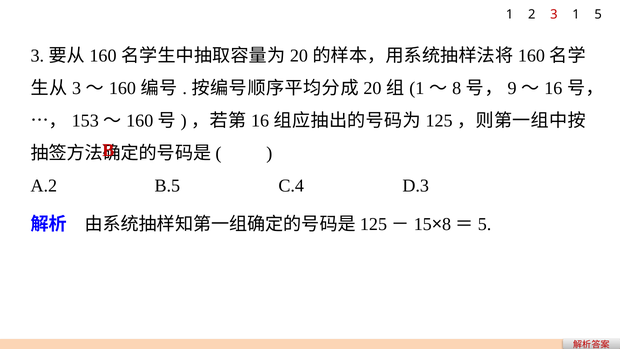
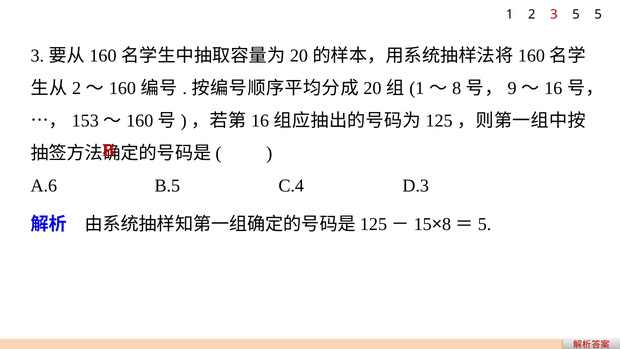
3 1: 1 -> 5 (576, 15)
3: 3 -> 2 (77, 88)
A.2: A.2 -> A.6 (44, 186)
